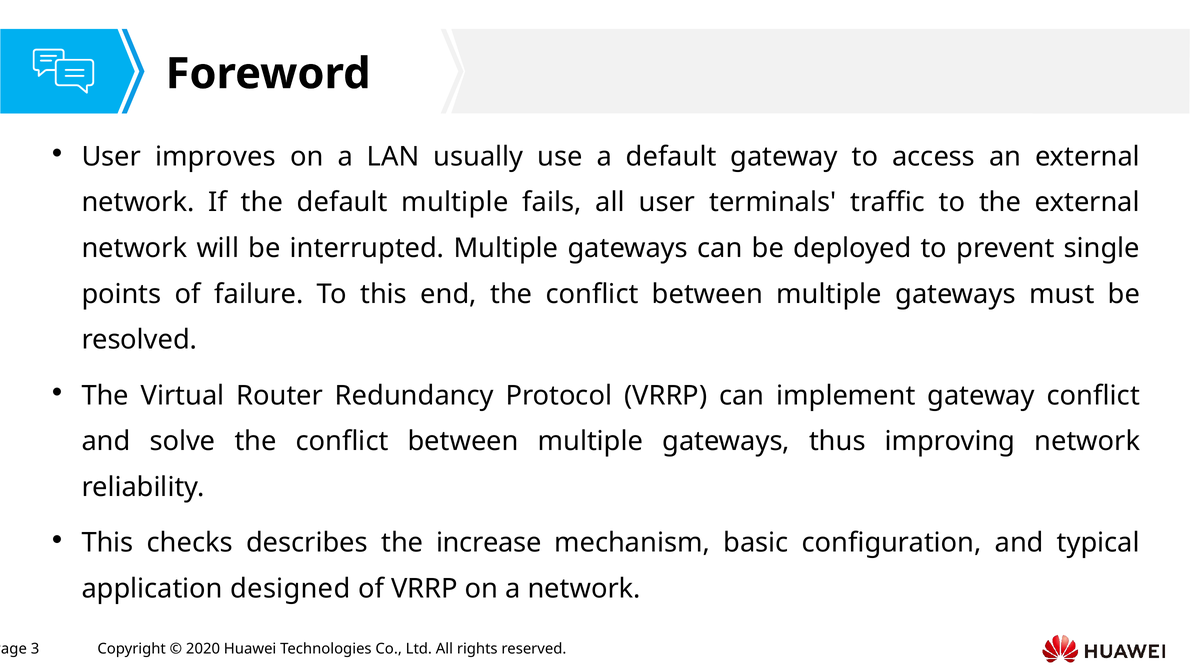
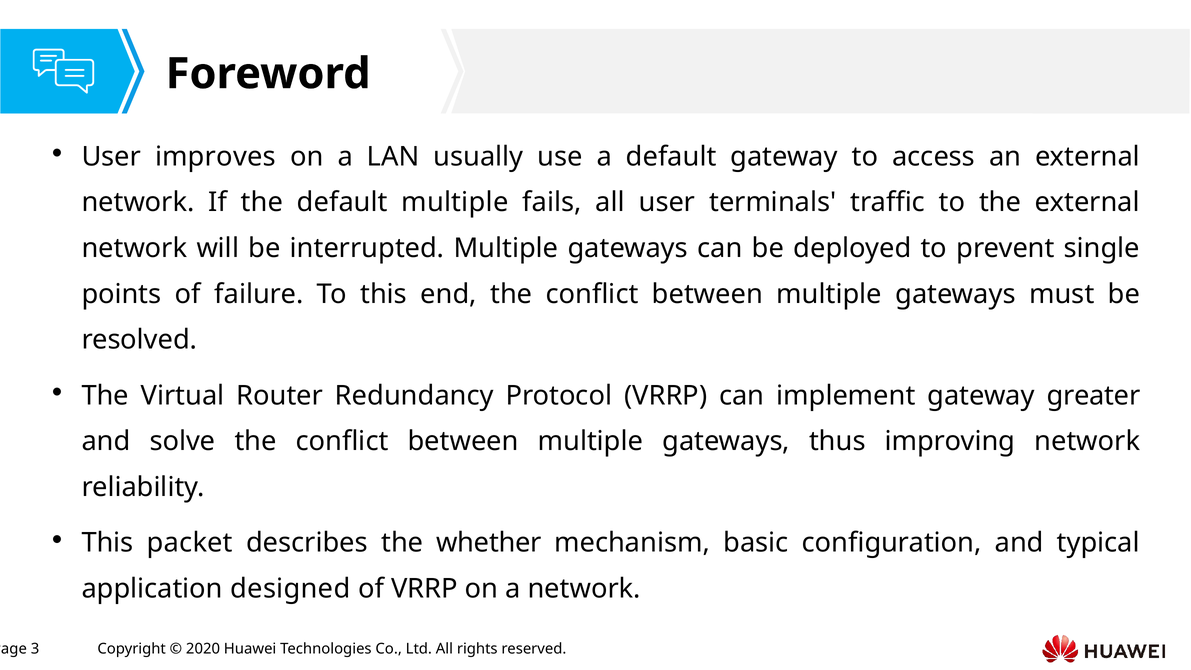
gateway conflict: conflict -> greater (1093, 396)
checks: checks -> packet (190, 543)
increase: increase -> whether (489, 543)
